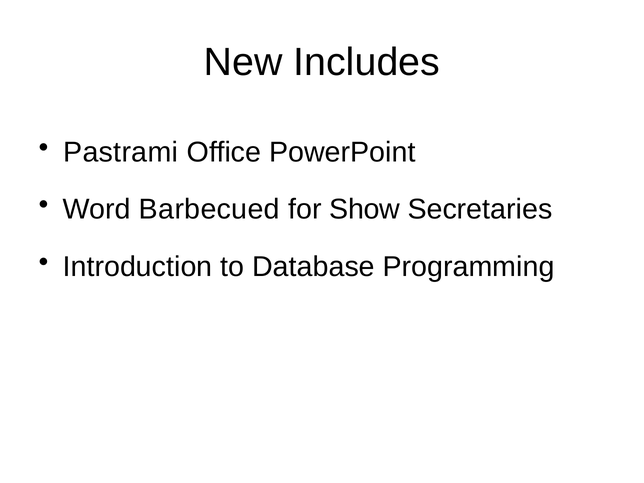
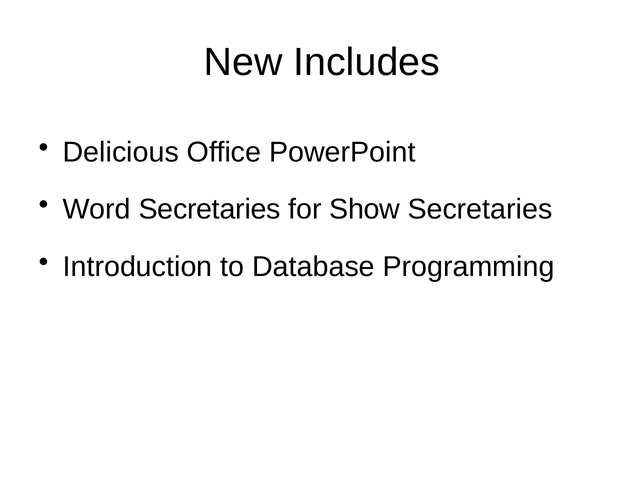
Pastrami: Pastrami -> Delicious (121, 152)
Word Barbecued: Barbecued -> Secretaries (210, 210)
